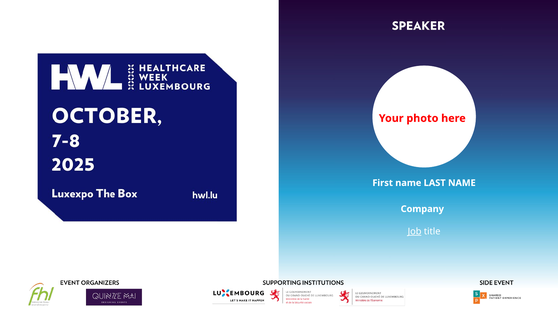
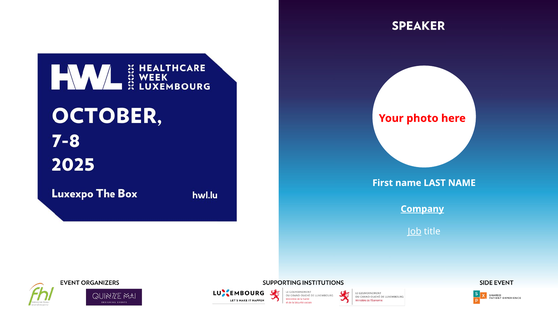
Company underline: none -> present (422, 209)
